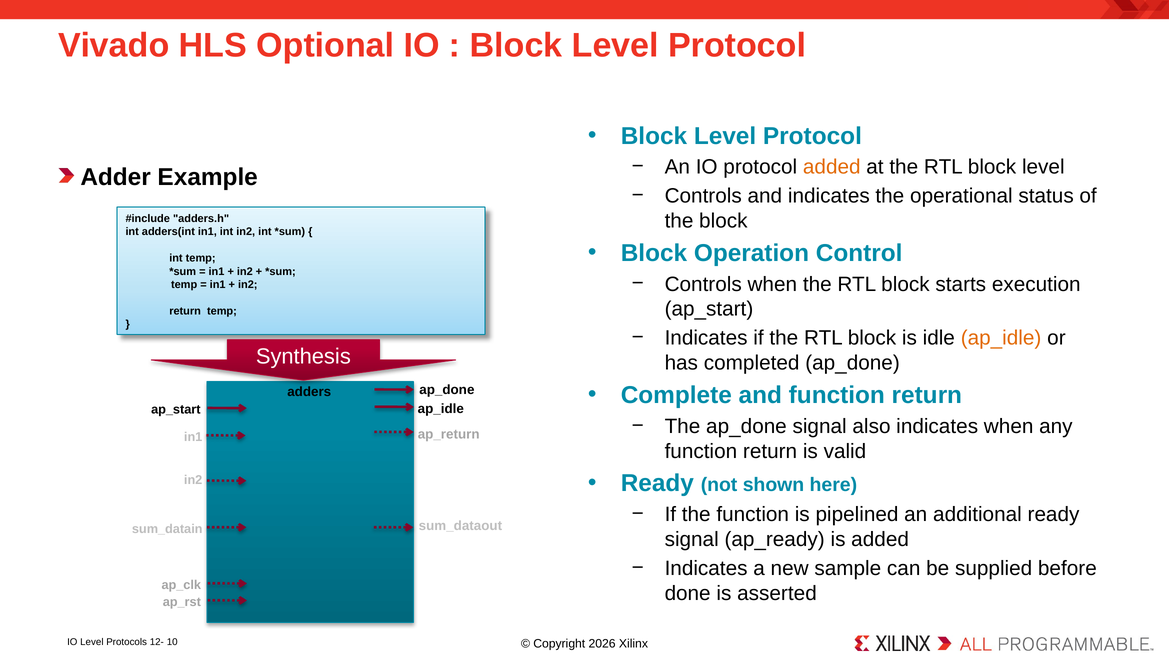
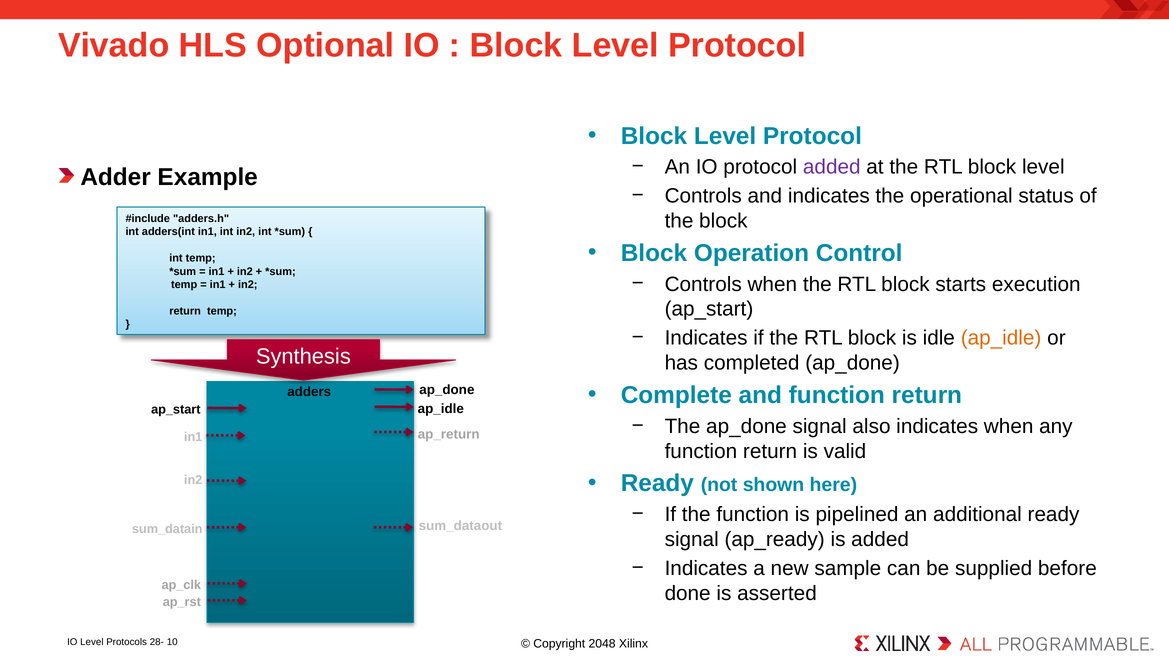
added colour: orange -> purple (832, 167)
12-: 12- -> 28- (157, 642)
2026: 2026 -> 2048 (602, 644)
